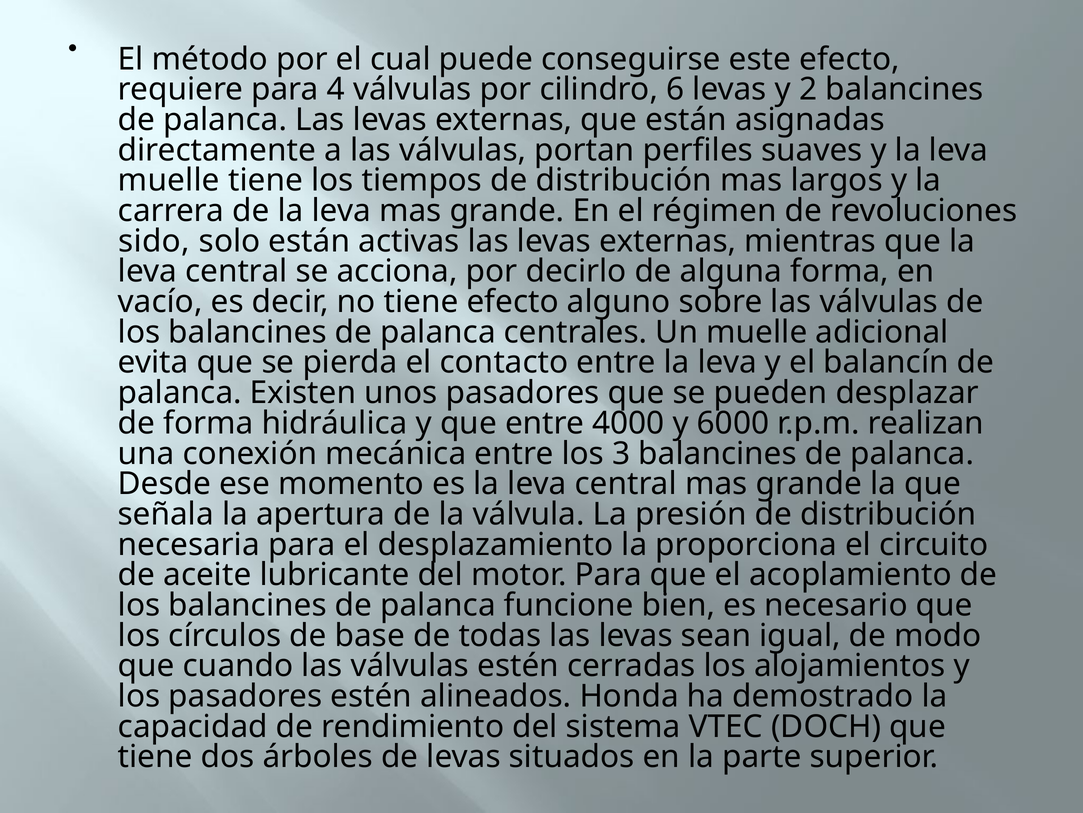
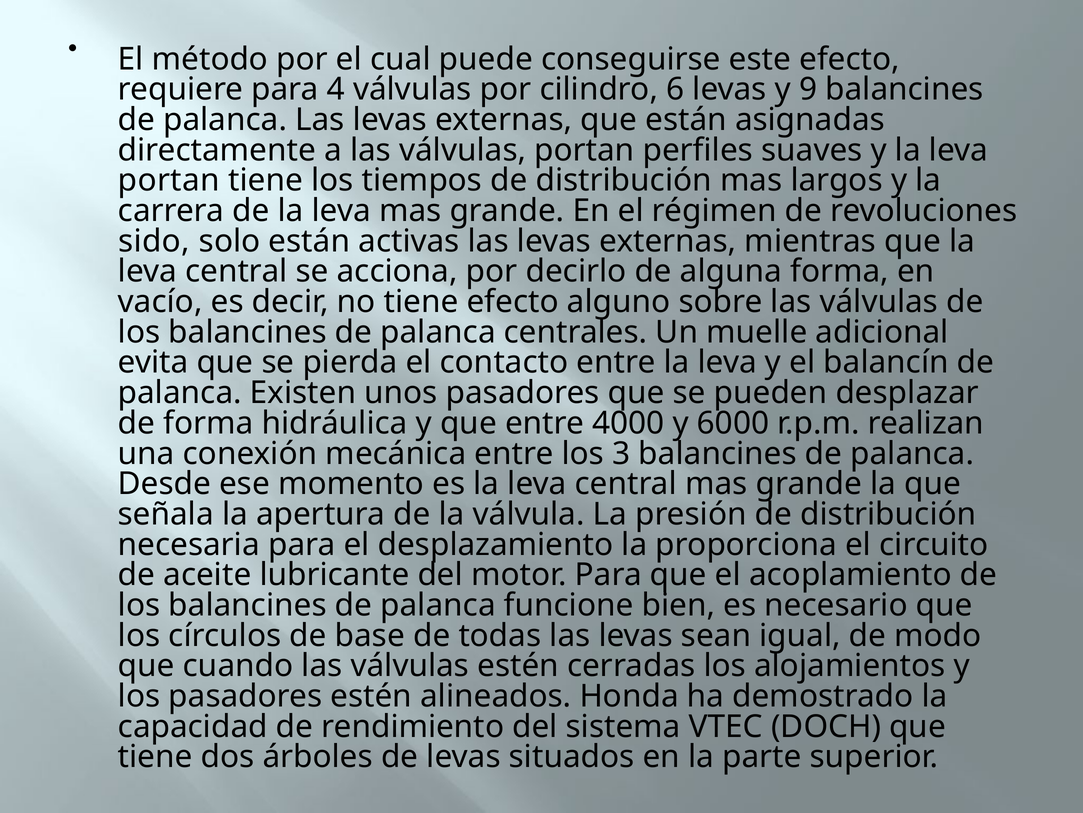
2: 2 -> 9 (808, 89)
muelle: muelle -> portan (169, 180)
